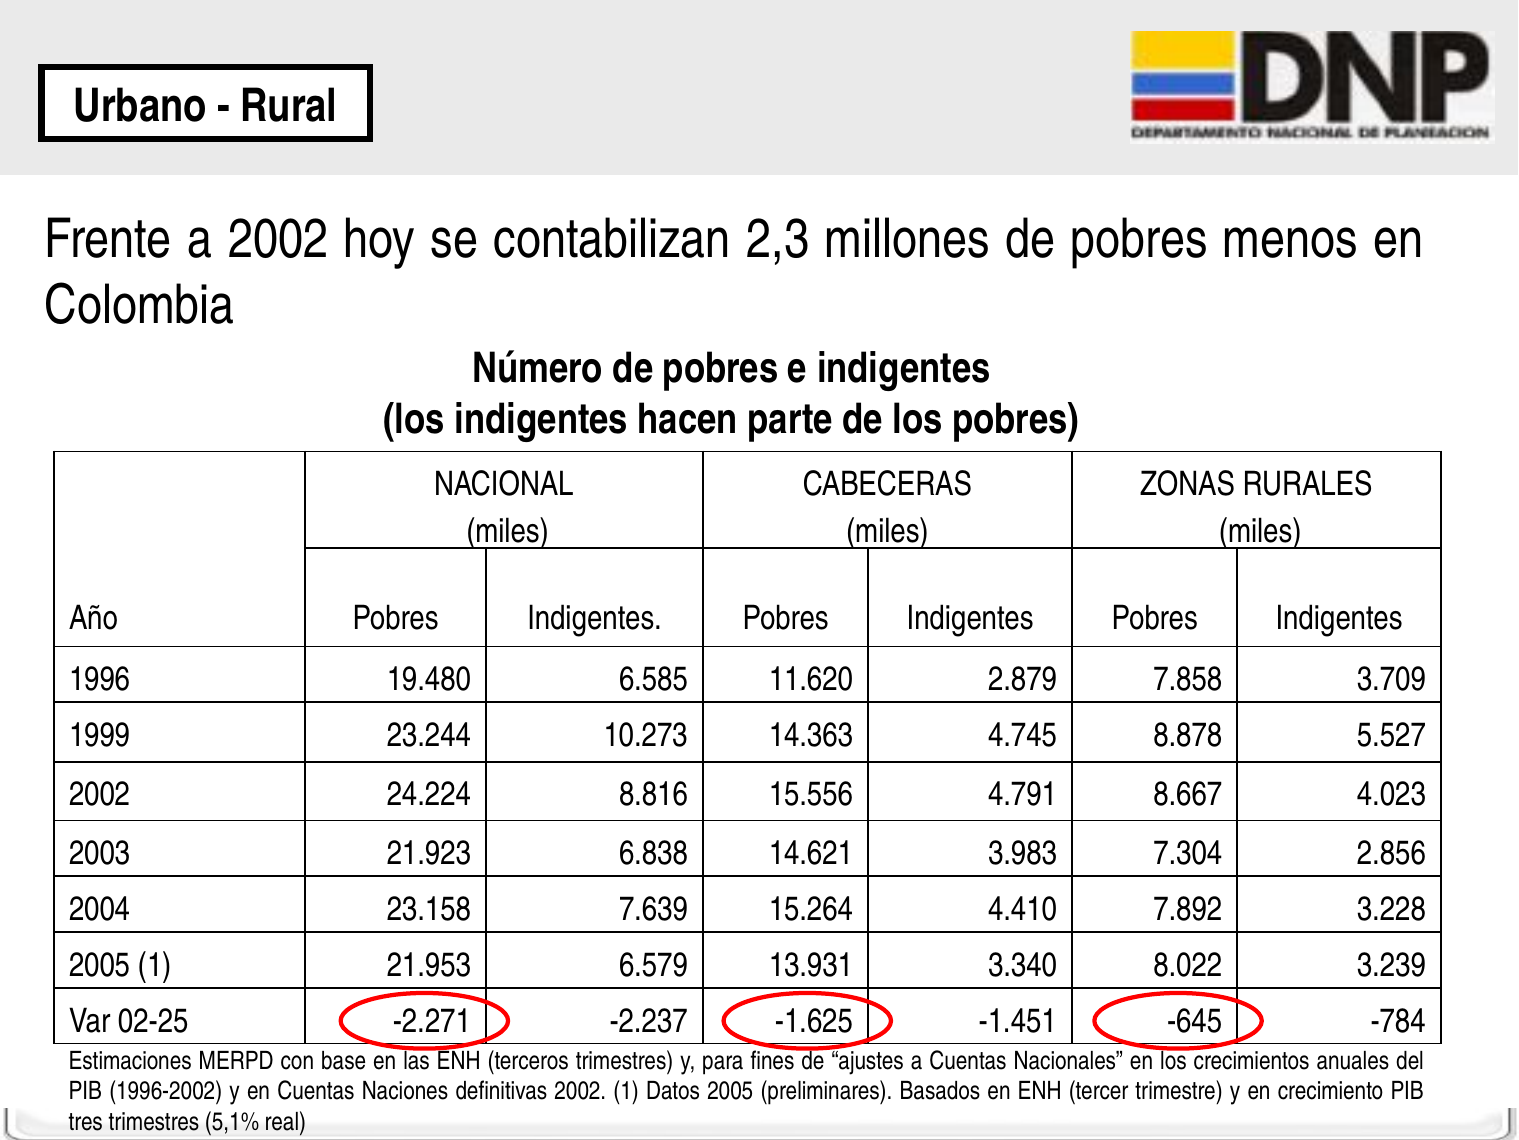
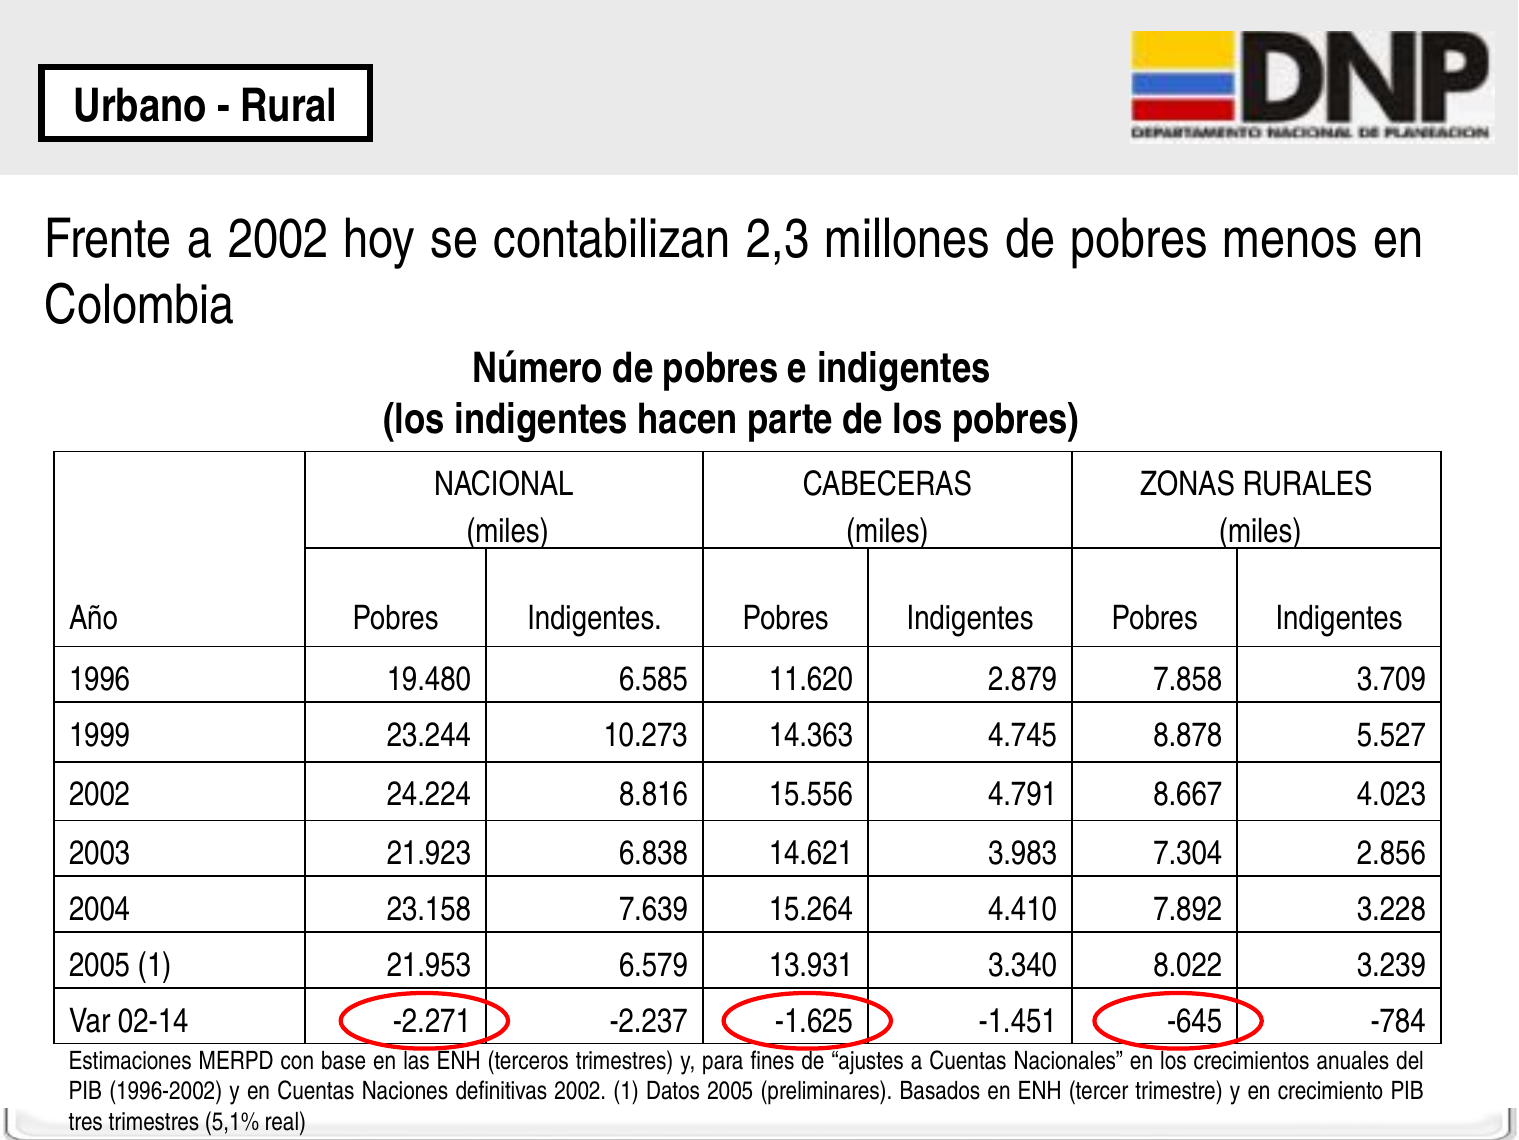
02-25: 02-25 -> 02-14 (153, 1020)
